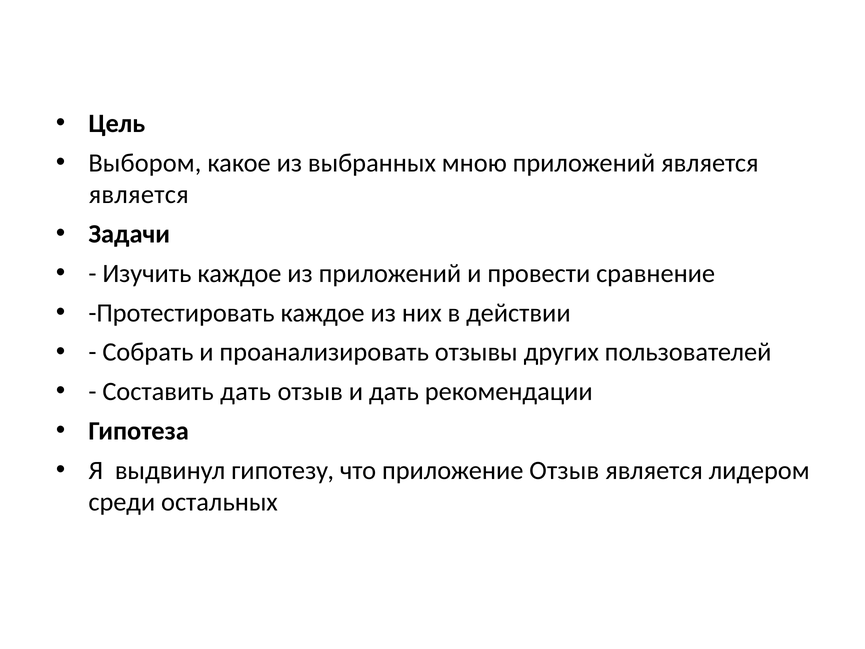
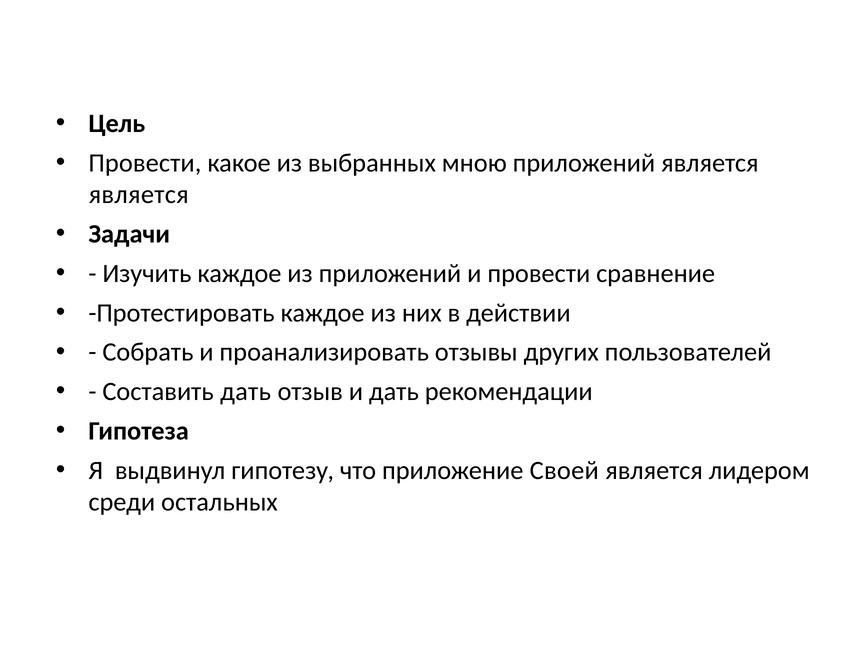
Выбором: Выбором -> Провести (145, 163)
приложение Отзыв: Отзыв -> Своей (564, 470)
